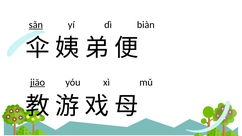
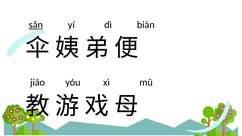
jiāo underline: present -> none (38, 82)
